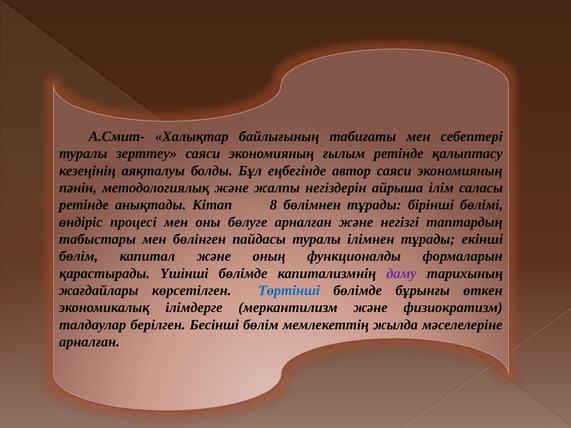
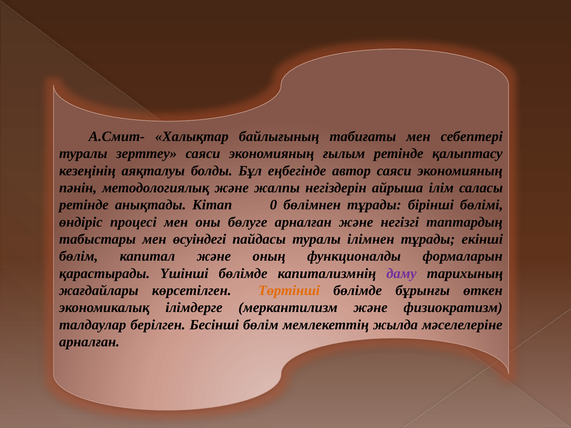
8: 8 -> 0 (273, 205)
бөлінген: бөлінген -> өсуіндегі (200, 239)
Төртінші colour: blue -> orange (289, 291)
